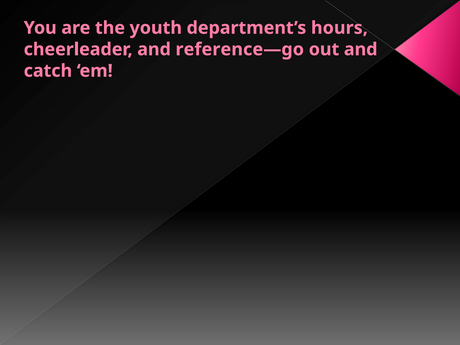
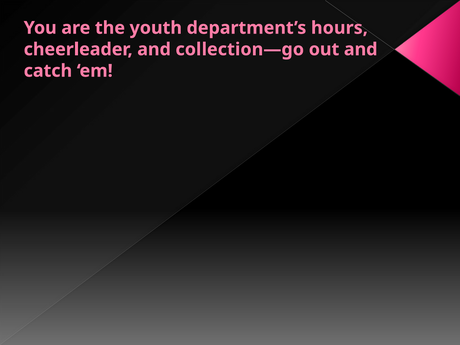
reference—go: reference—go -> collection—go (240, 49)
